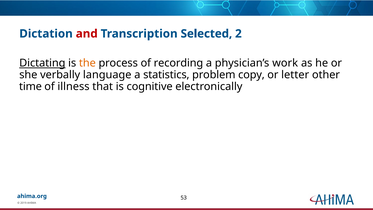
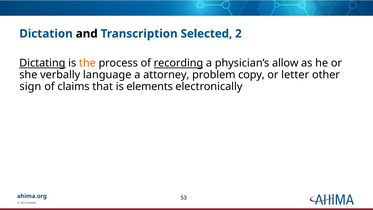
and colour: red -> black (87, 34)
recording underline: none -> present (178, 63)
work: work -> allow (285, 63)
statistics: statistics -> attorney (166, 75)
time: time -> sign (30, 87)
illness: illness -> claims (74, 87)
cognitive: cognitive -> elements (150, 87)
